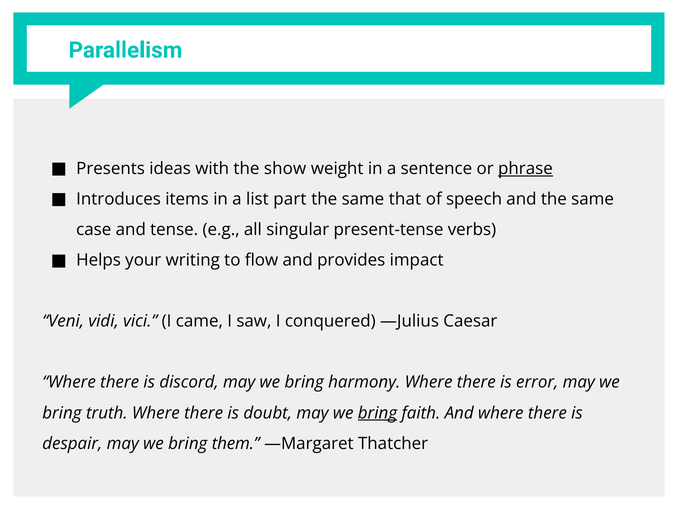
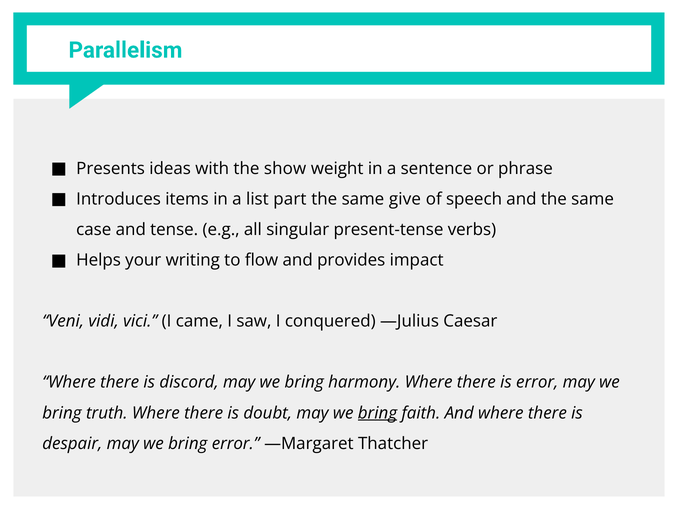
phrase underline: present -> none (525, 168)
that: that -> give (405, 199)
bring them: them -> error (236, 443)
